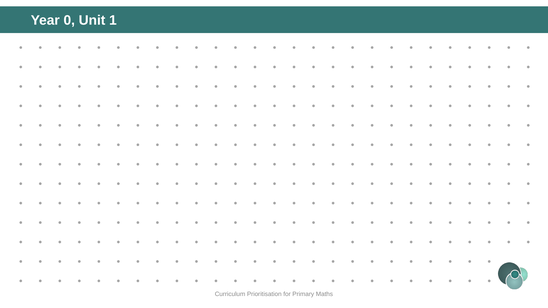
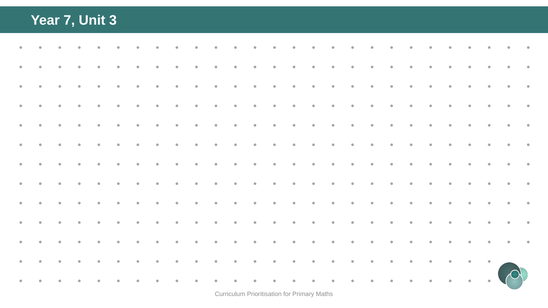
0: 0 -> 7 (69, 20)
1: 1 -> 3 (113, 20)
